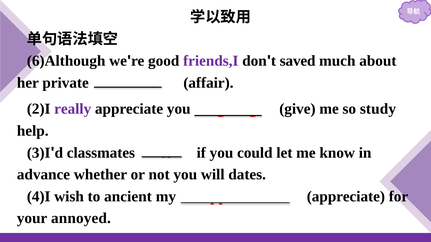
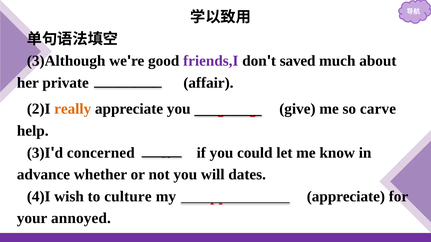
6)Although: 6)Although -> 3)Although (66, 61)
really colour: purple -> orange (73, 109)
study: study -> carve (378, 109)
classmates: classmates -> concerned (101, 153)
ancient: ancient -> culture (128, 197)
